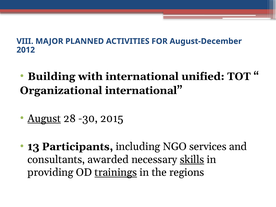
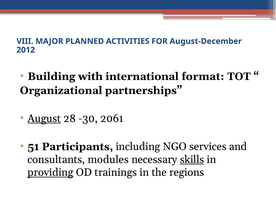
unified: unified -> format (203, 76)
Organizational international: international -> partnerships (144, 90)
2015: 2015 -> 2061 (112, 119)
13: 13 -> 51 (33, 147)
awarded: awarded -> modules (108, 160)
providing underline: none -> present (50, 172)
trainings underline: present -> none (116, 172)
